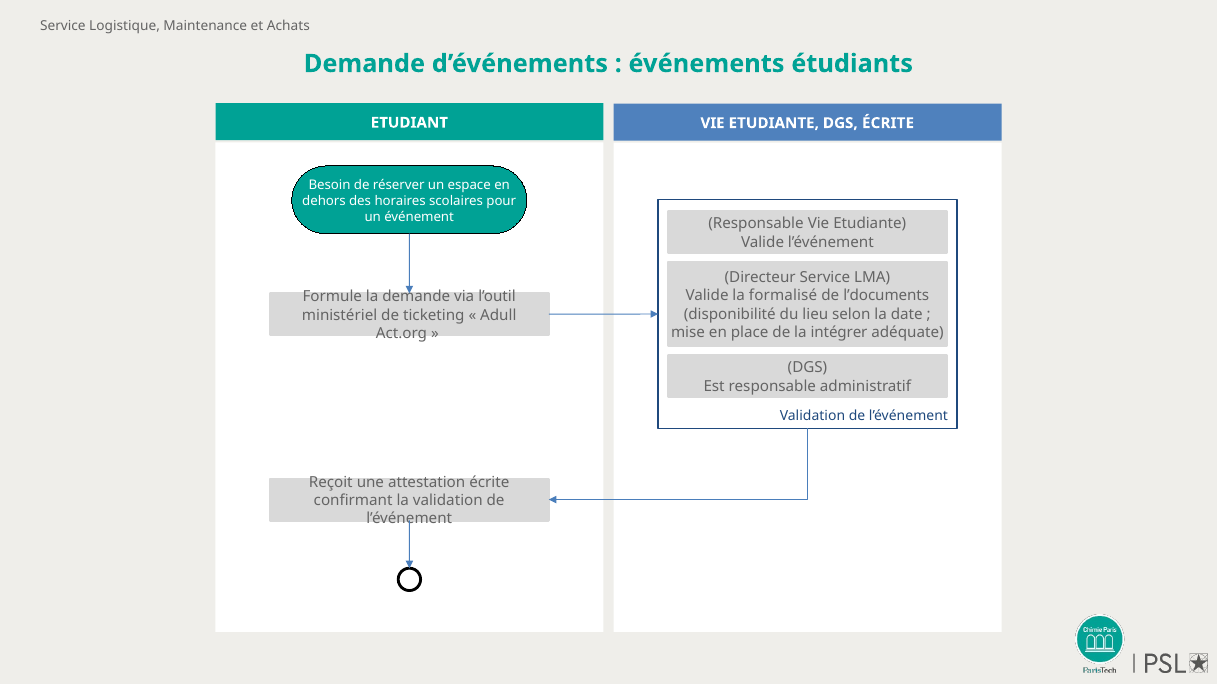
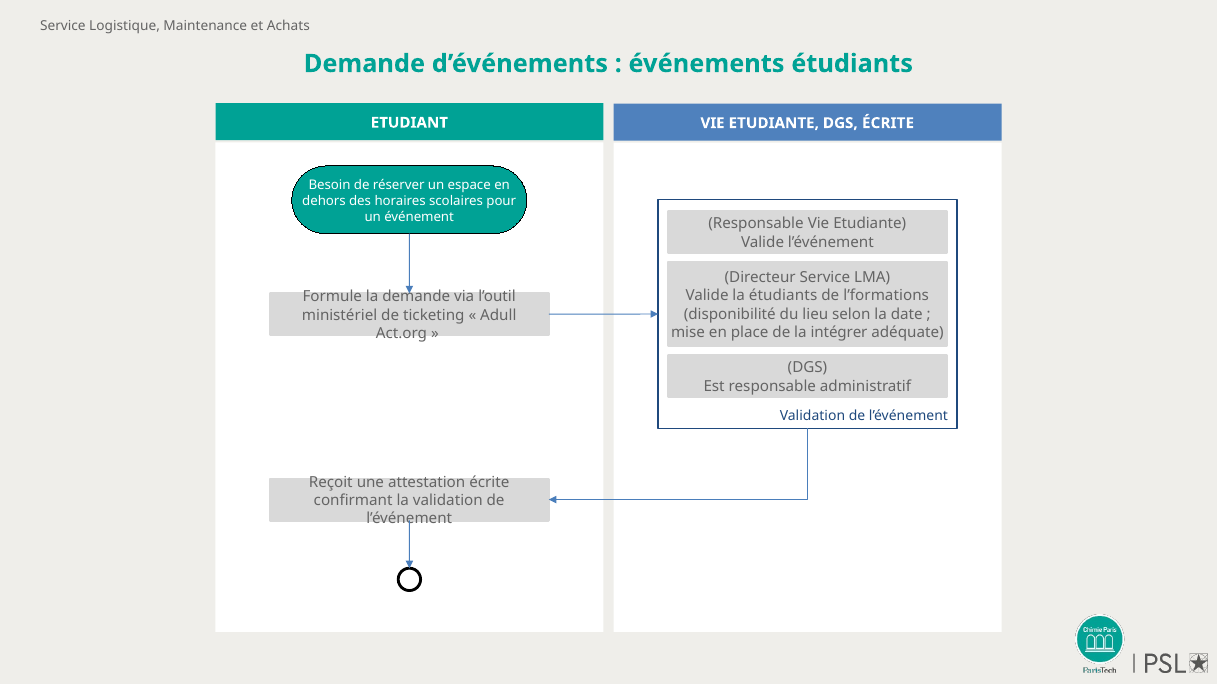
la formalisé: formalisé -> étudiants (783, 296)
l’documents: l’documents -> l’formations (886, 296)
